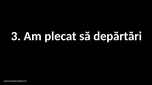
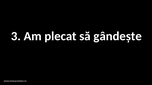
depărtări: depărtări -> gândește (118, 36)
